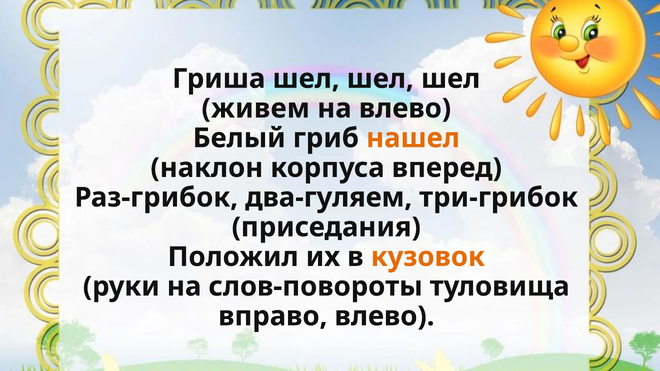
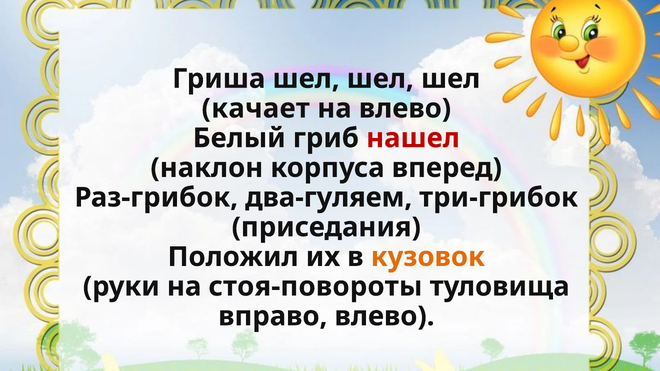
живем: живем -> качает (256, 109)
нашел colour: orange -> red (413, 138)
слов-повороты: слов-повороты -> стоя-повороты (315, 287)
